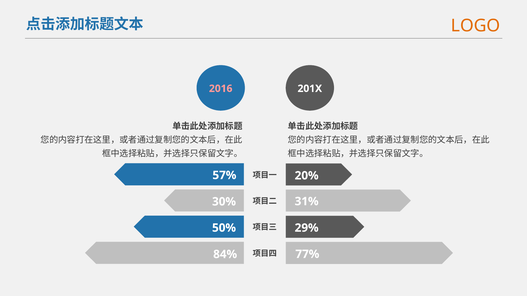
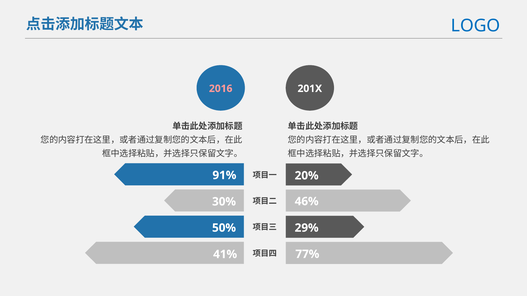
LOGO colour: orange -> blue (476, 26)
57%: 57% -> 91% (224, 176)
31%: 31% -> 46% (307, 202)
84%: 84% -> 41% (225, 255)
